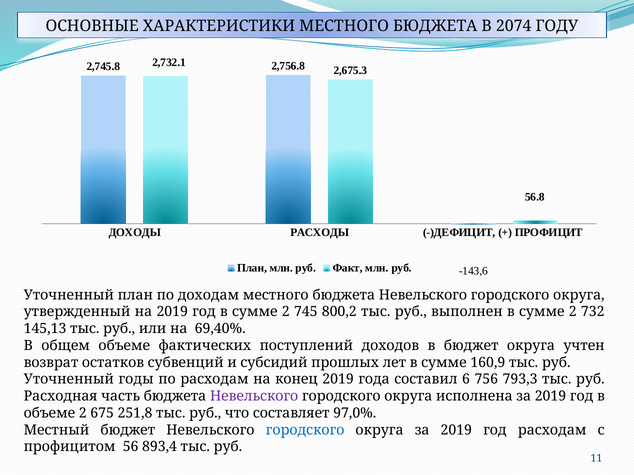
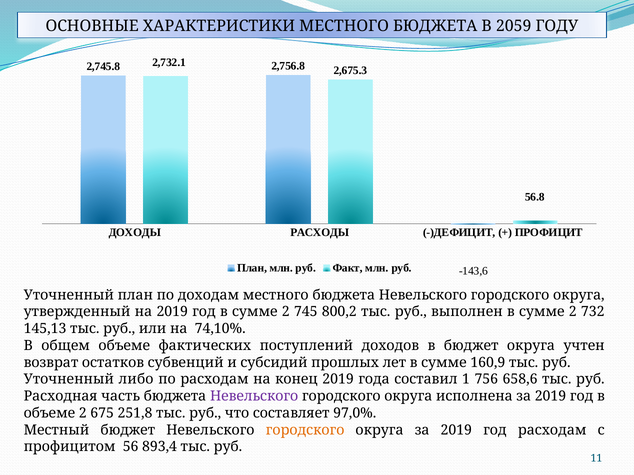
2074: 2074 -> 2059 (514, 26)
69,40%: 69,40% -> 74,10% (220, 329)
годы: годы -> либо (136, 380)
6: 6 -> 1 (466, 380)
793,3: 793,3 -> 658,6 (520, 380)
городского colour: blue -> orange (305, 430)
